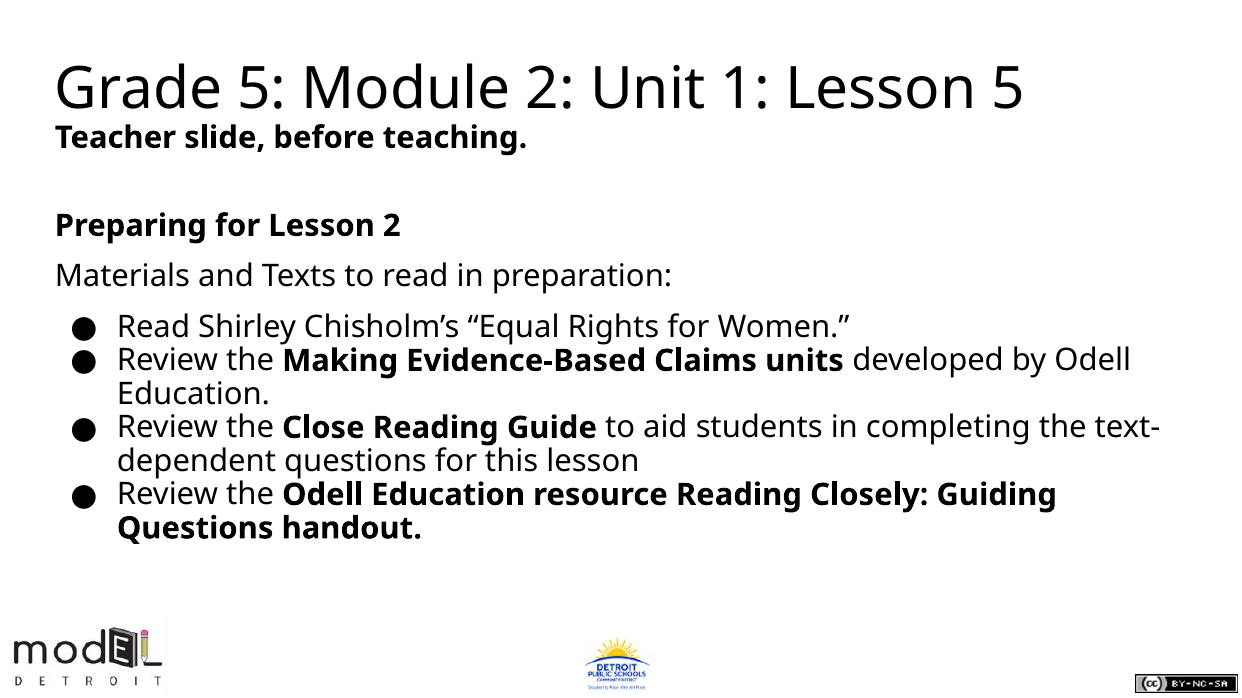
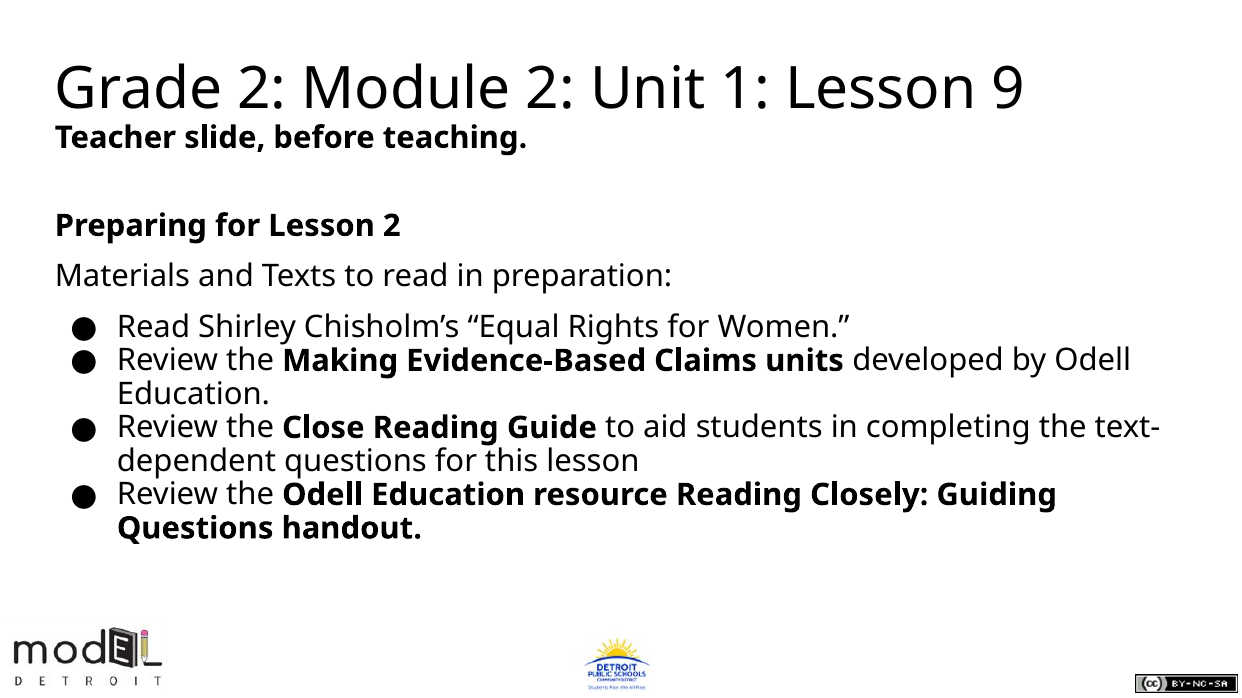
Grade 5: 5 -> 2 (262, 89)
Lesson 5: 5 -> 9 (1008, 89)
